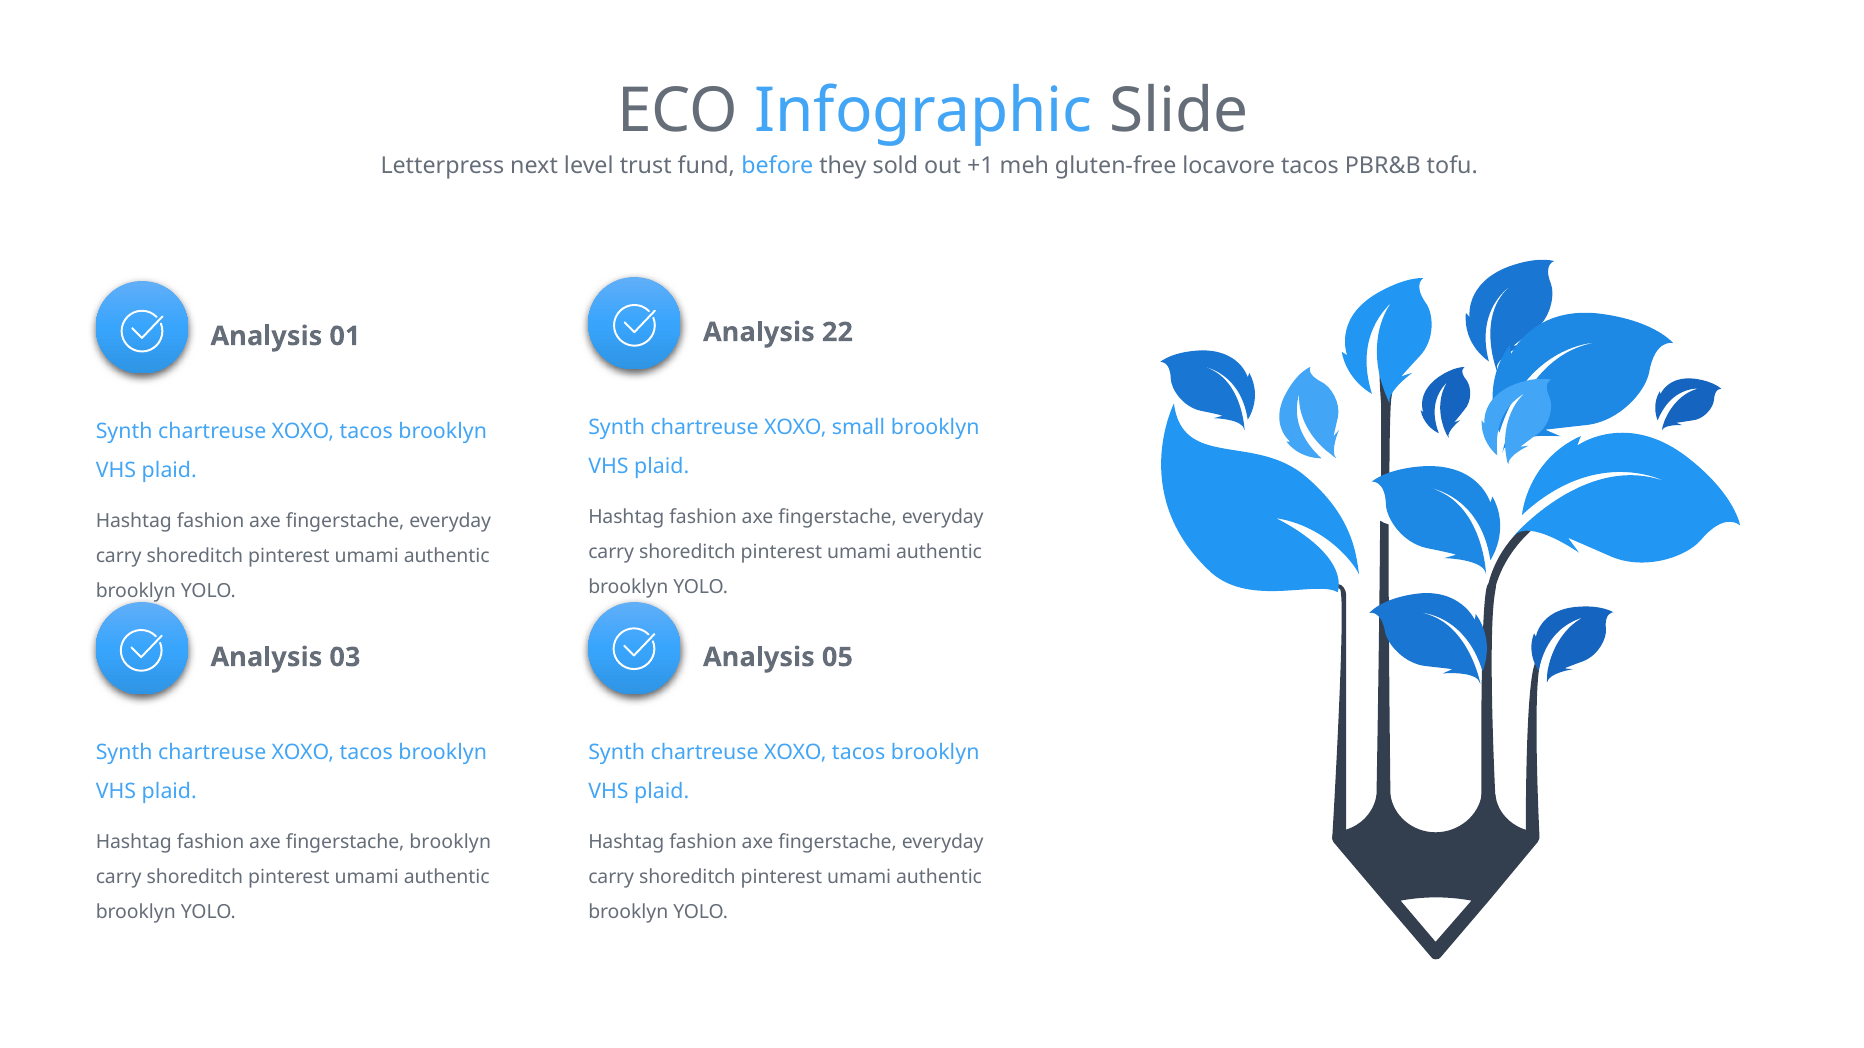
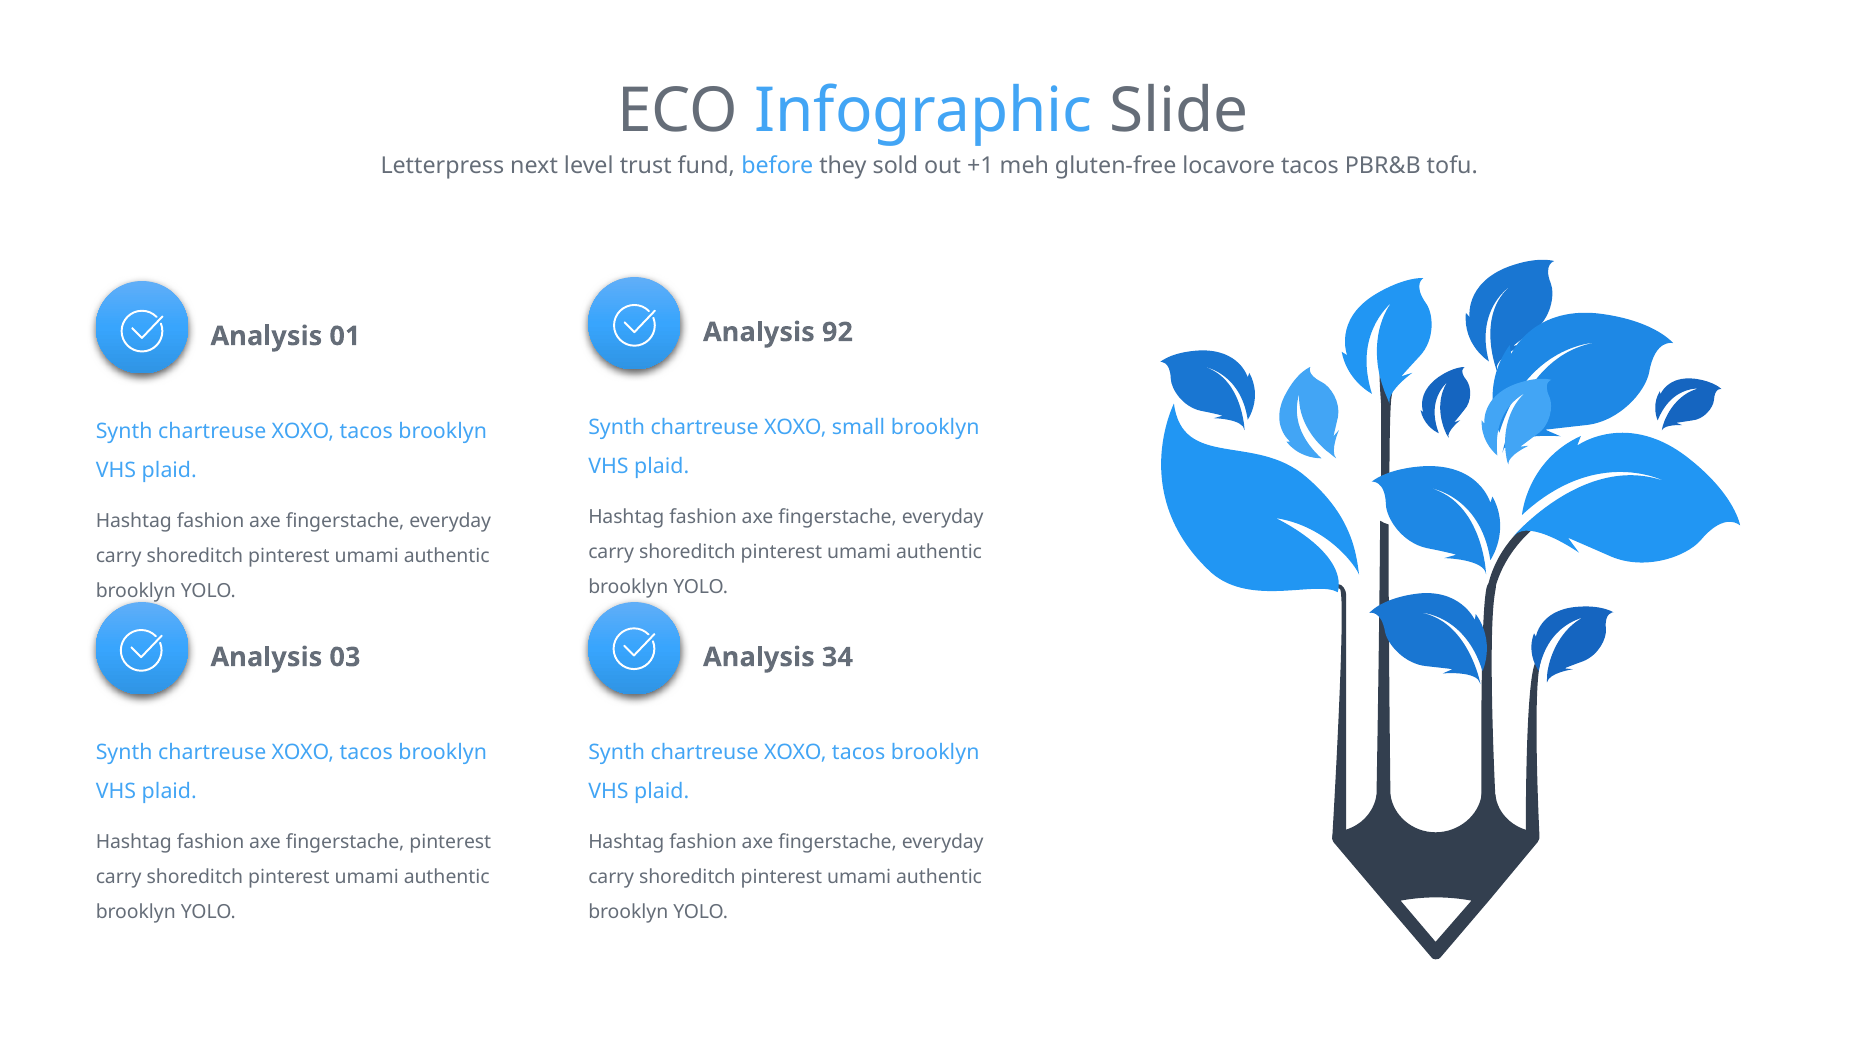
22: 22 -> 92 (837, 332)
05: 05 -> 34 (837, 658)
fingerstache brooklyn: brooklyn -> pinterest (450, 842)
